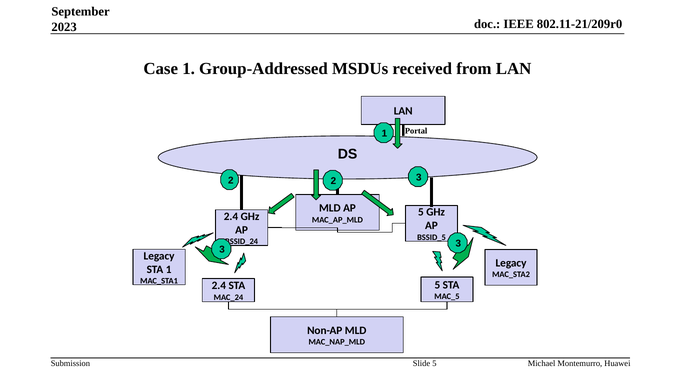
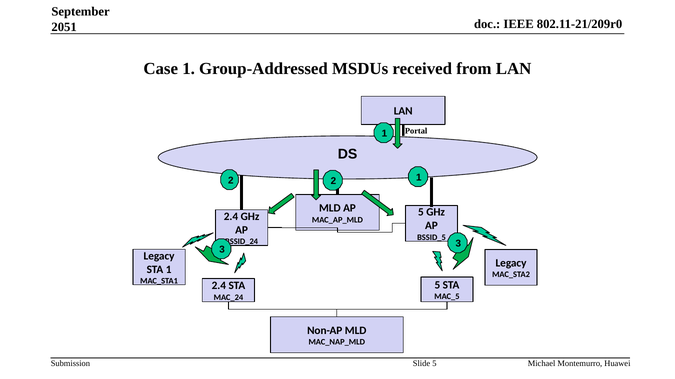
2023: 2023 -> 2051 (64, 27)
3: 3 -> 1 (419, 178)
